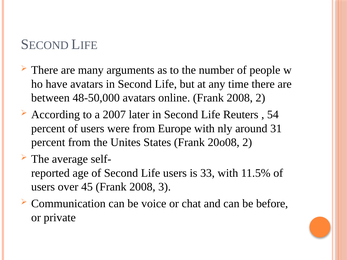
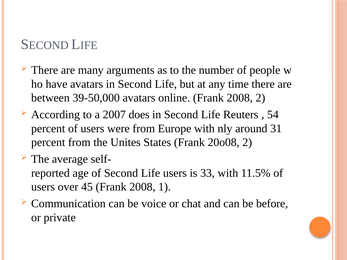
48-50,000: 48-50,000 -> 39-50,000 (96, 98)
later: later -> does (139, 115)
3: 3 -> 1 (165, 187)
